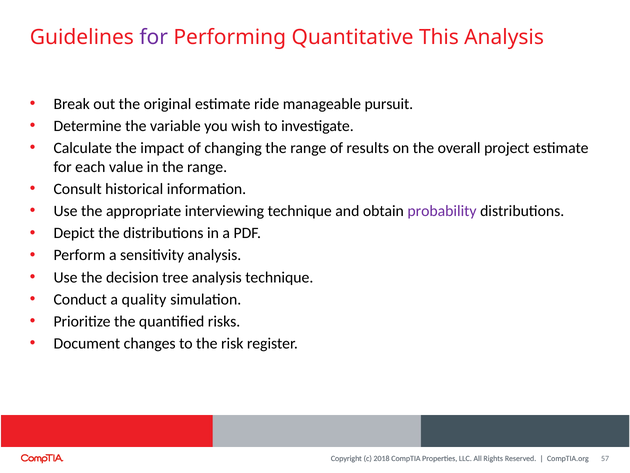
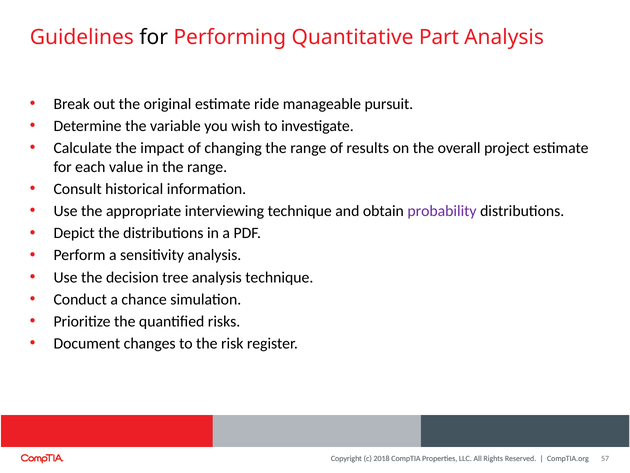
for colour: purple -> black (154, 37)
This: This -> Part (439, 37)
quality: quality -> chance (144, 299)
